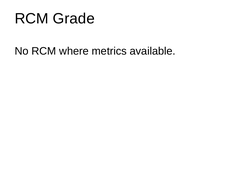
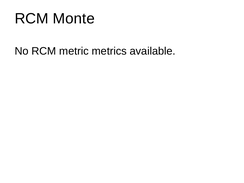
Grade: Grade -> Monte (74, 19)
where: where -> metric (74, 51)
